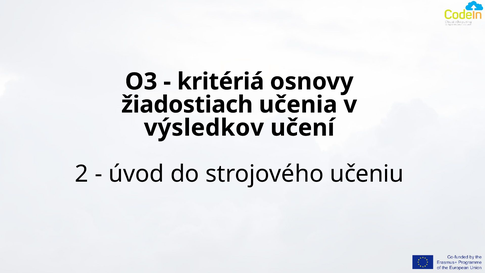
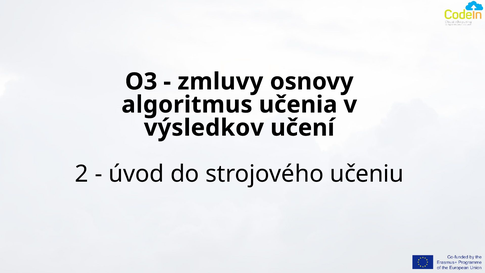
kritériá: kritériá -> zmluvy (220, 82)
žiadostiach: žiadostiach -> algoritmus (187, 105)
